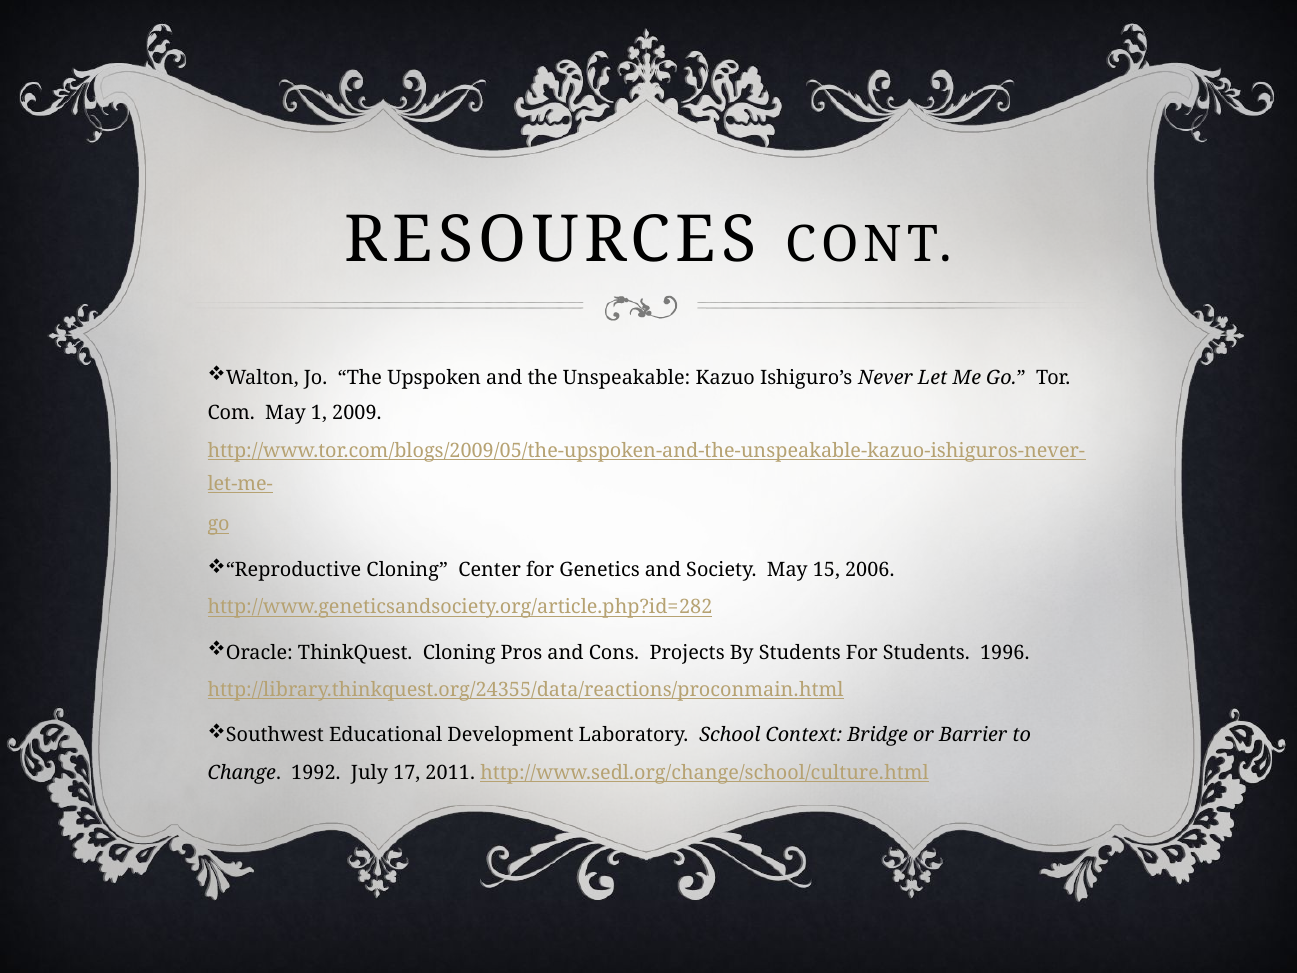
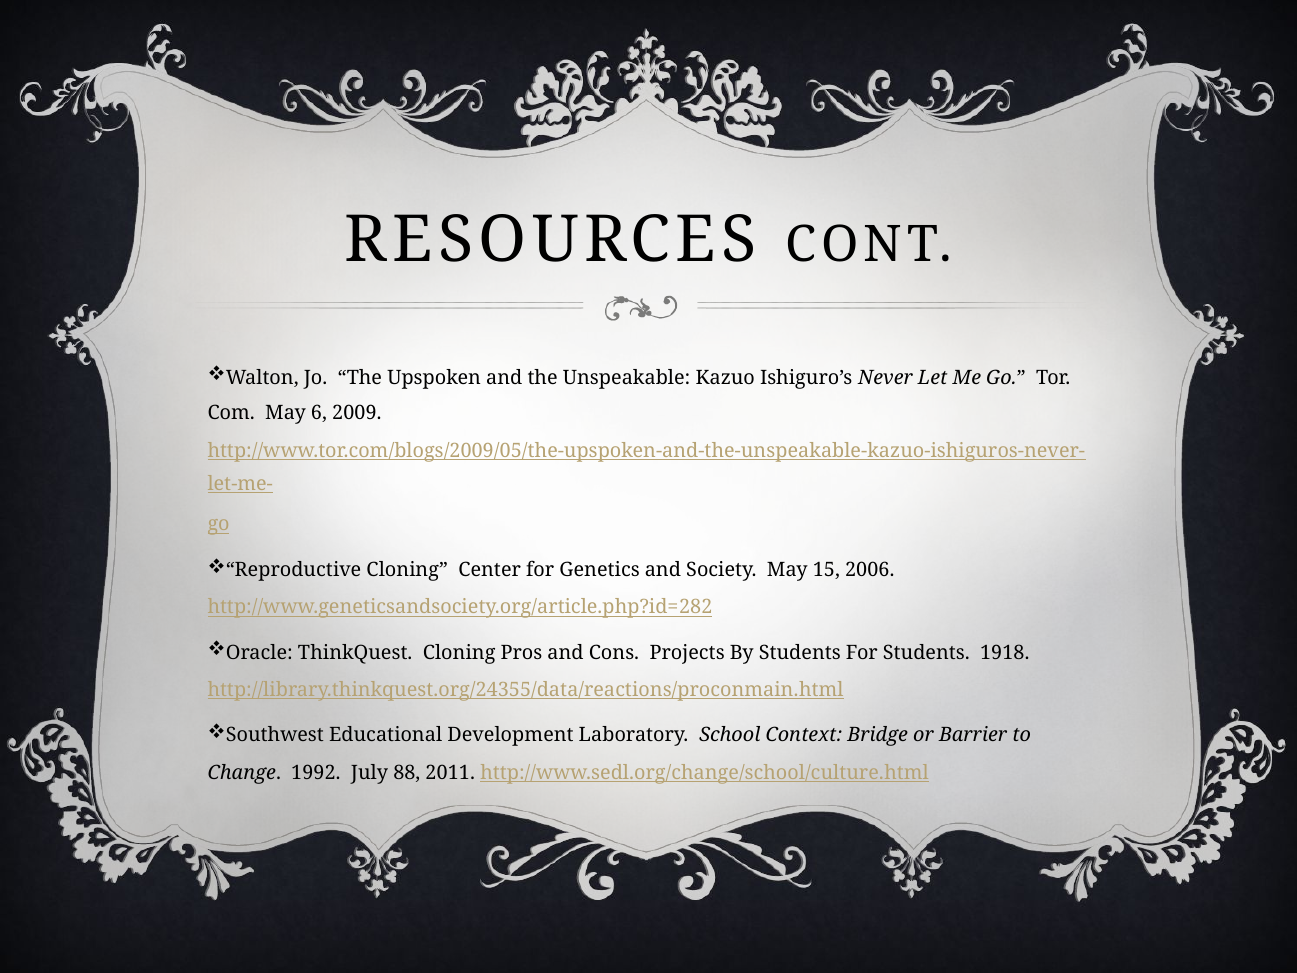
1: 1 -> 6 (319, 413)
1996: 1996 -> 1918 (1005, 652)
17: 17 -> 88 (407, 772)
